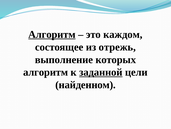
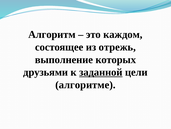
Алгоритм underline: present -> none (52, 34)
алгоритм: алгоритм -> друзьями (46, 72)
найденном: найденном -> алгоритме (85, 84)
